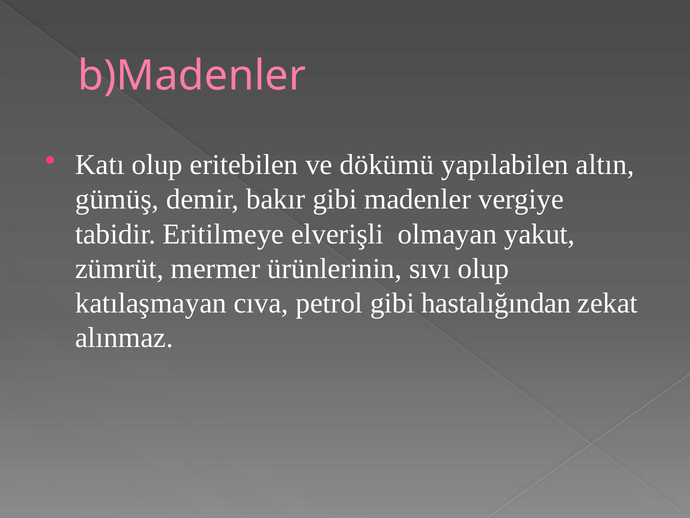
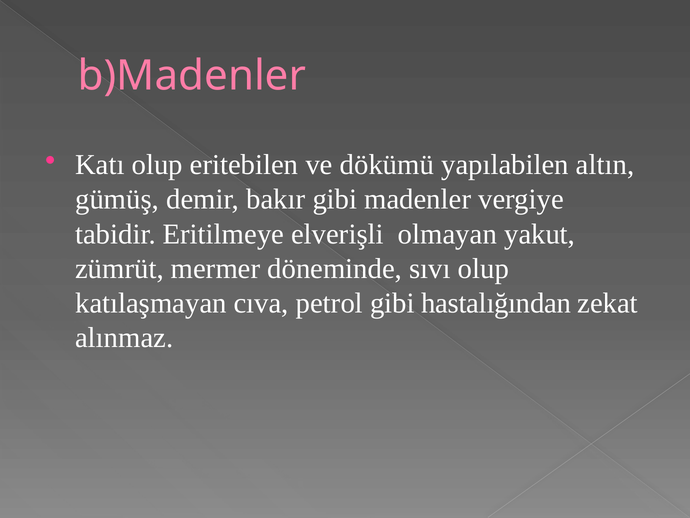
ürünlerinin: ürünlerinin -> döneminde (335, 268)
